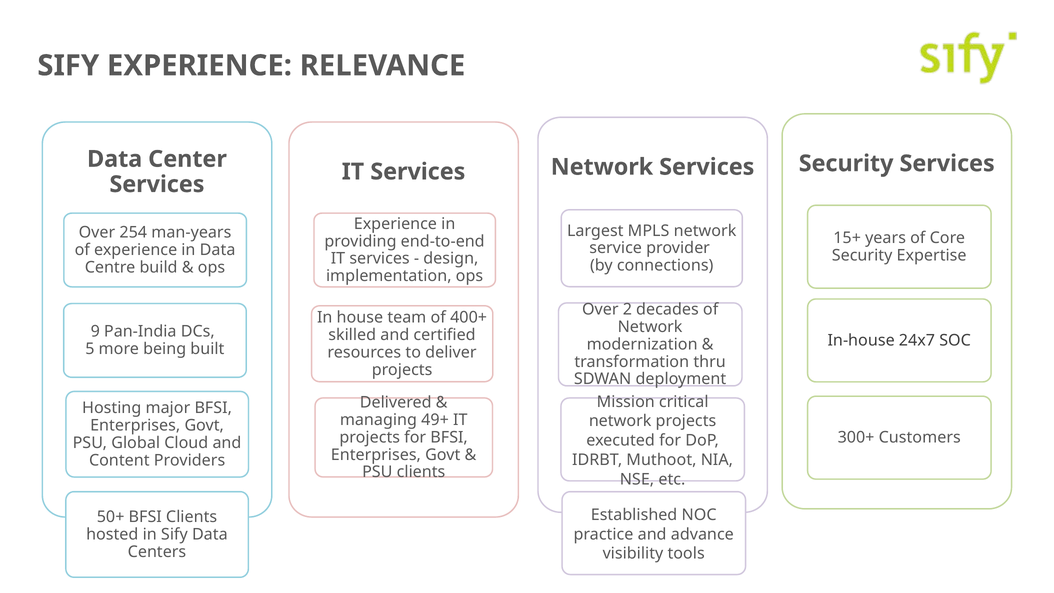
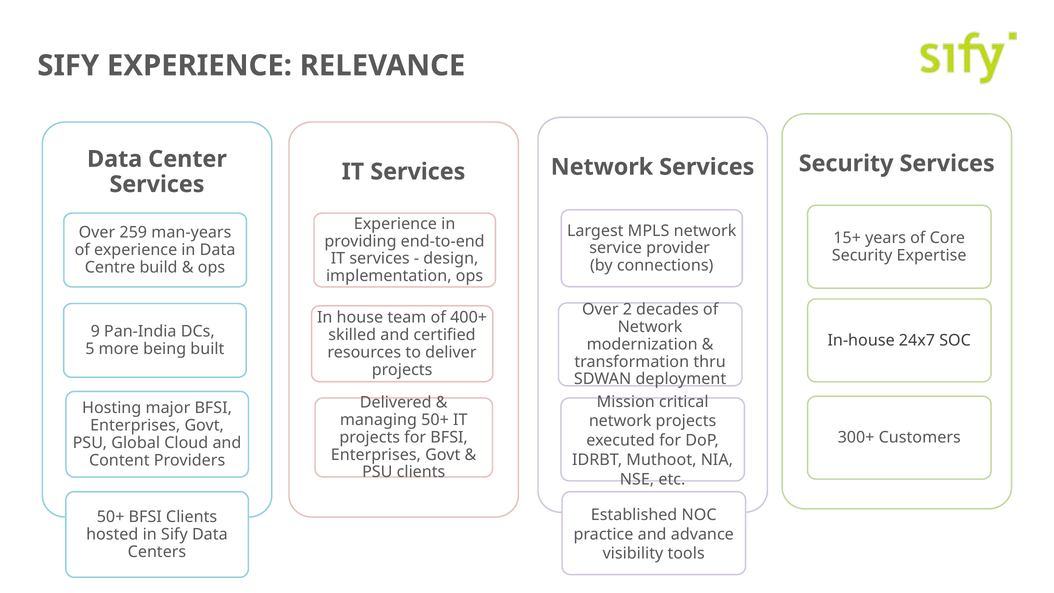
254: 254 -> 259 (133, 233)
managing 49+: 49+ -> 50+ (435, 420)
